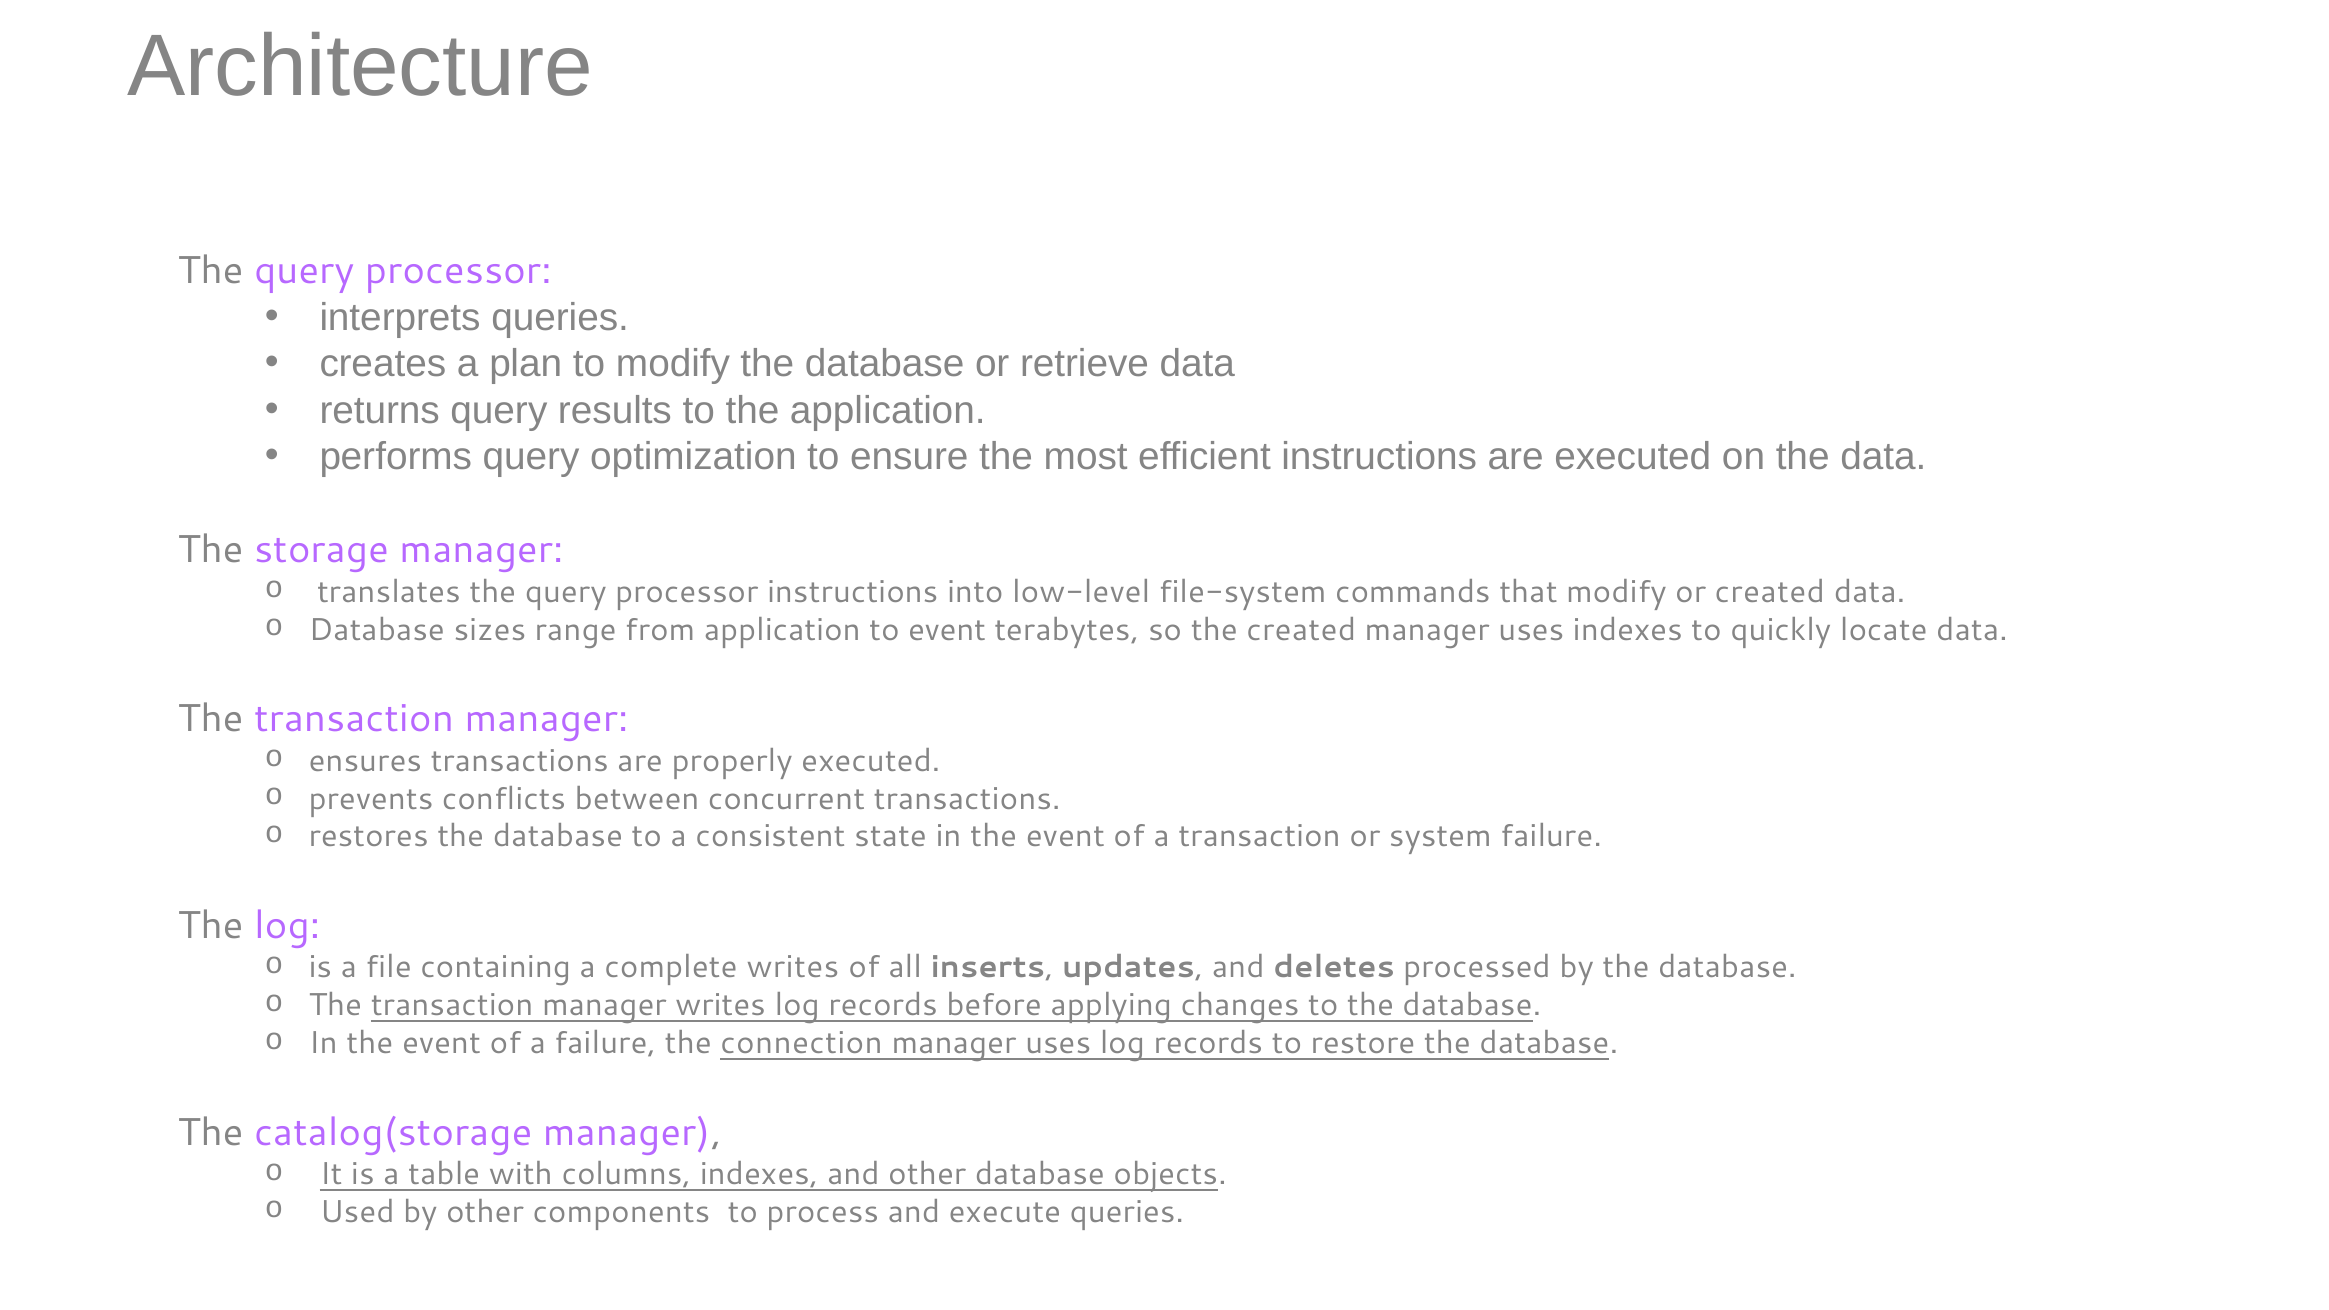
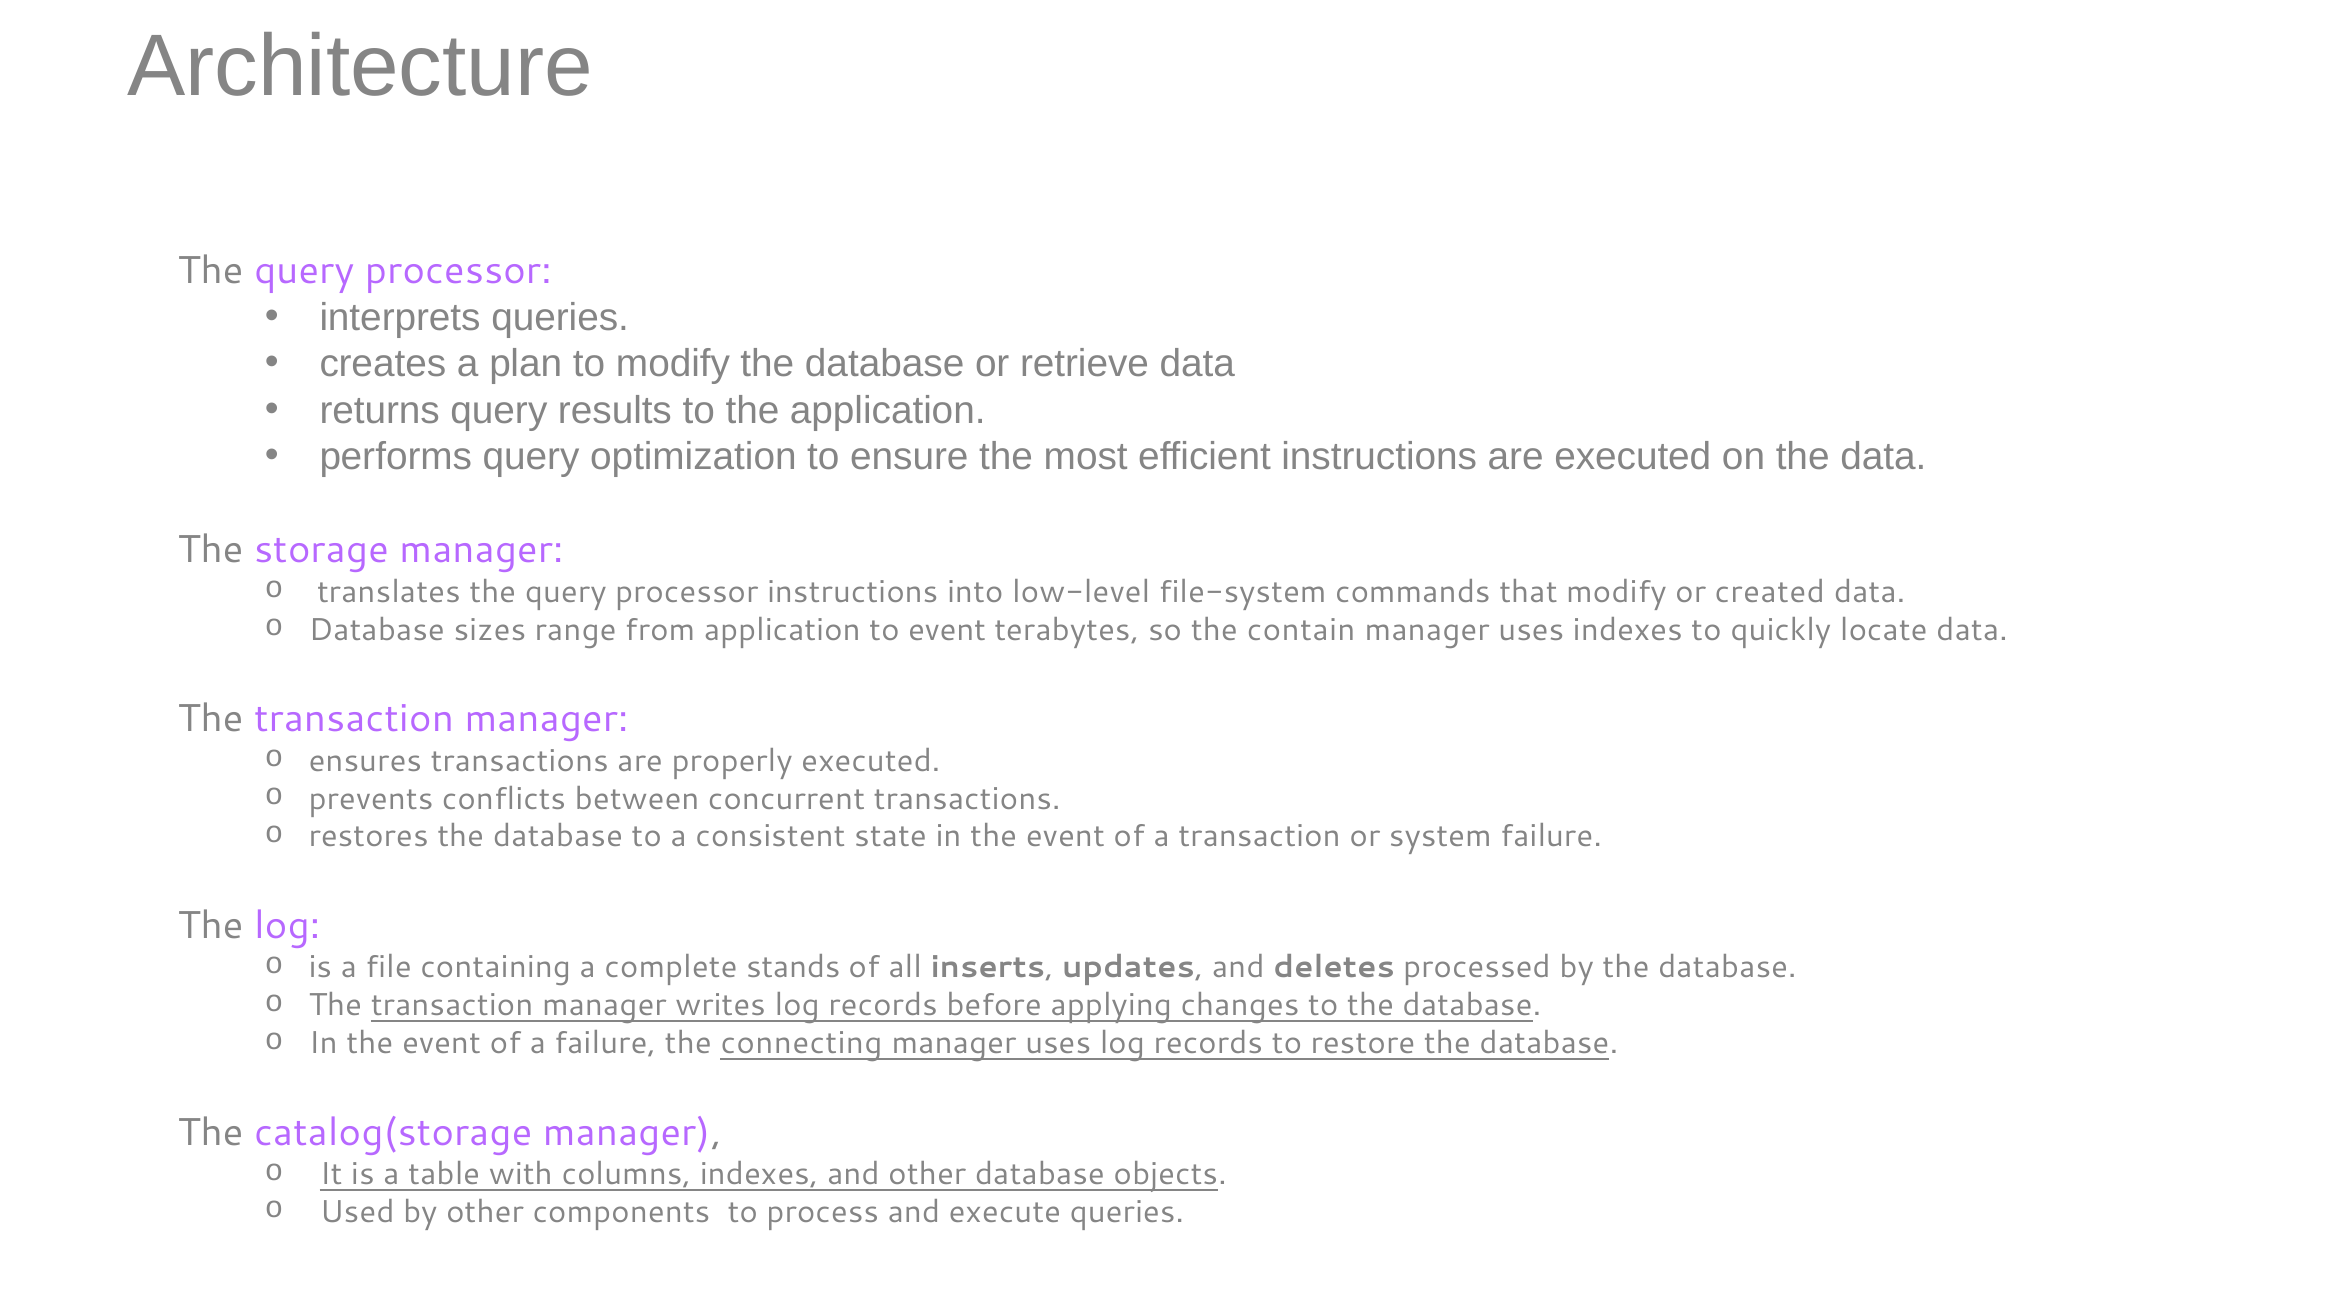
the created: created -> contain (1301, 630)
complete writes: writes -> stands (793, 968)
connection: connection -> connecting (802, 1043)
